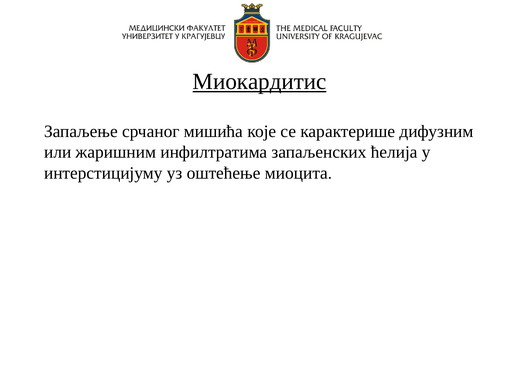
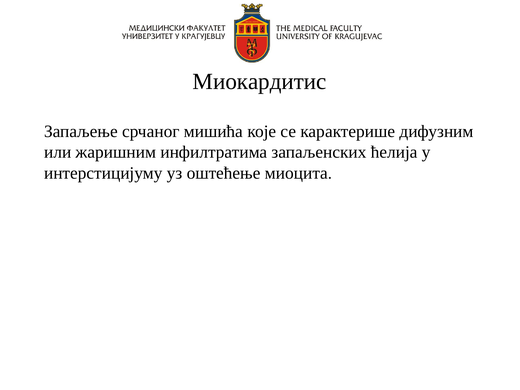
Миокардитис underline: present -> none (259, 82)
